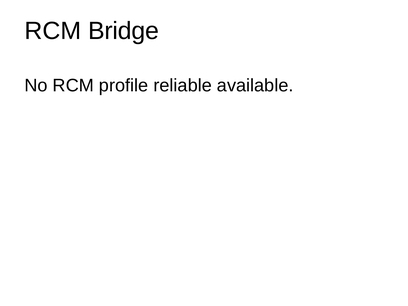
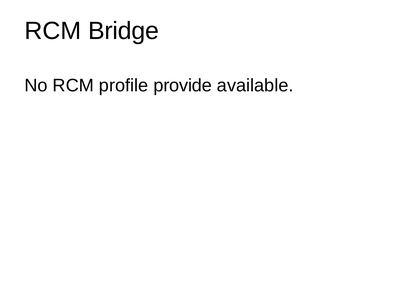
reliable: reliable -> provide (183, 86)
